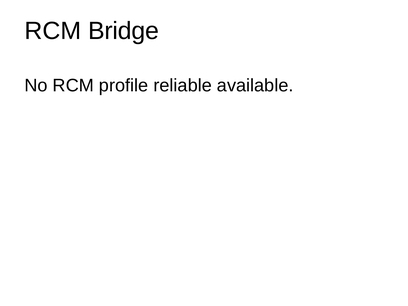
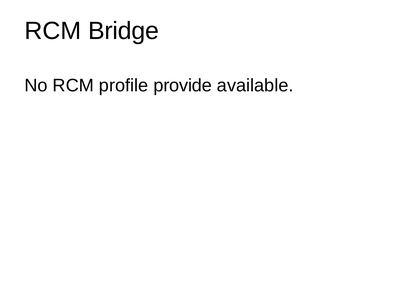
reliable: reliable -> provide (183, 86)
